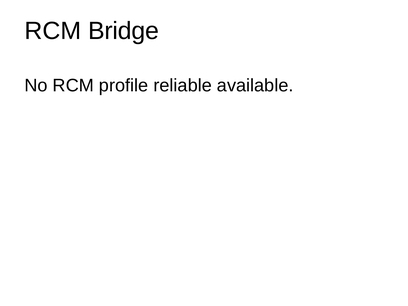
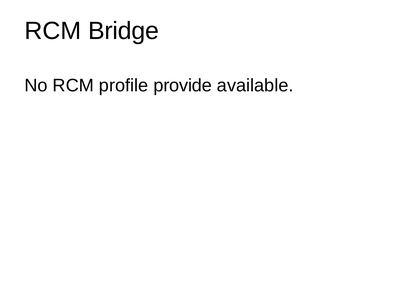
reliable: reliable -> provide (183, 86)
